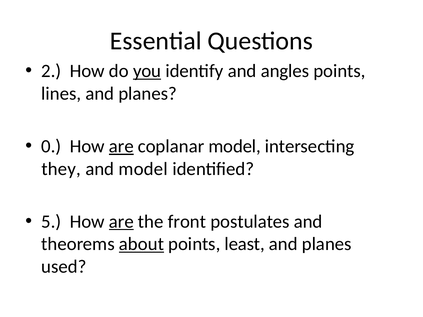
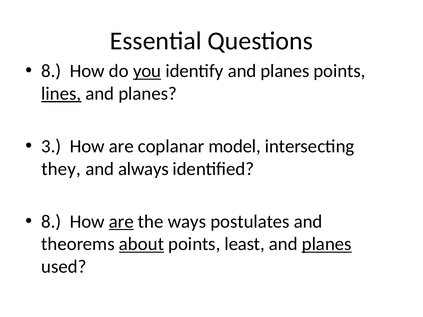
2: 2 -> 8 (51, 71)
identify and angles: angles -> planes (285, 71)
lines underline: none -> present (61, 94)
0: 0 -> 3 (51, 146)
are underline: present -> none (121, 146)
and model: model -> always (143, 169)
5: 5 -> 8 (51, 222)
front: front -> ways (187, 222)
planes underline: none -> present (327, 244)
